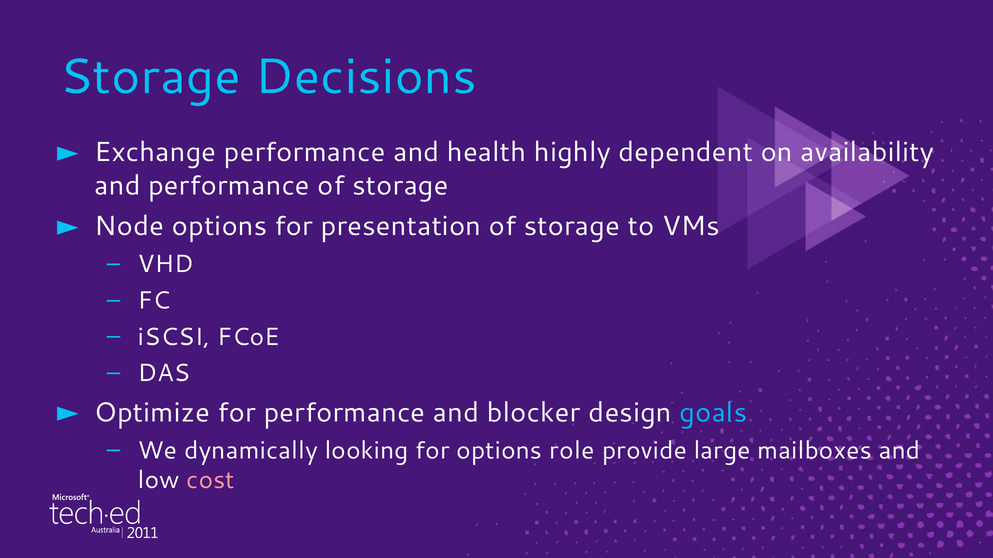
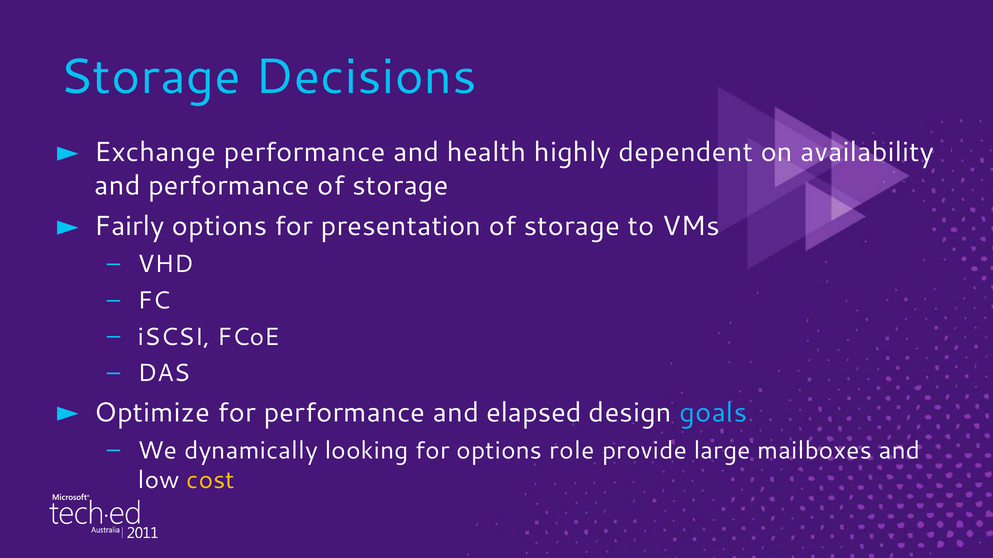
Node: Node -> Fairly (129, 227)
blocker: blocker -> elapsed (534, 413)
cost colour: pink -> yellow (211, 481)
